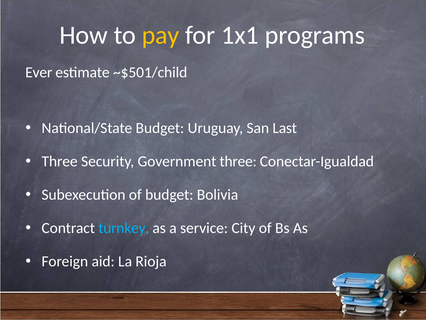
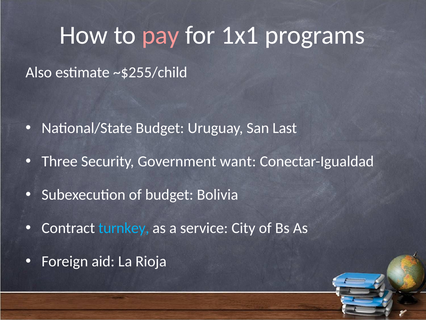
pay colour: yellow -> pink (161, 35)
Ever: Ever -> Also (39, 72)
~$501/child: ~$501/child -> ~$255/child (150, 72)
Government three: three -> want (238, 161)
